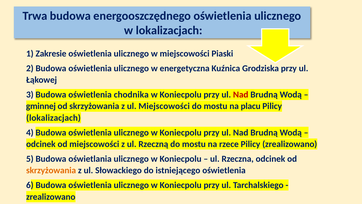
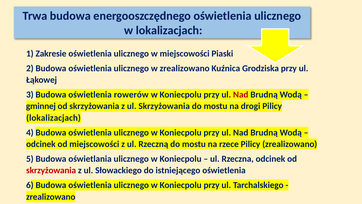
w energetyczna: energetyczna -> zrealizowano (185, 68)
chodnika: chodnika -> rowerów (131, 94)
ul Miejscowości: Miejscowości -> Skrzyżowania (164, 106)
placu: placu -> drogi (251, 106)
skrzyżowania colour: orange -> red (51, 170)
